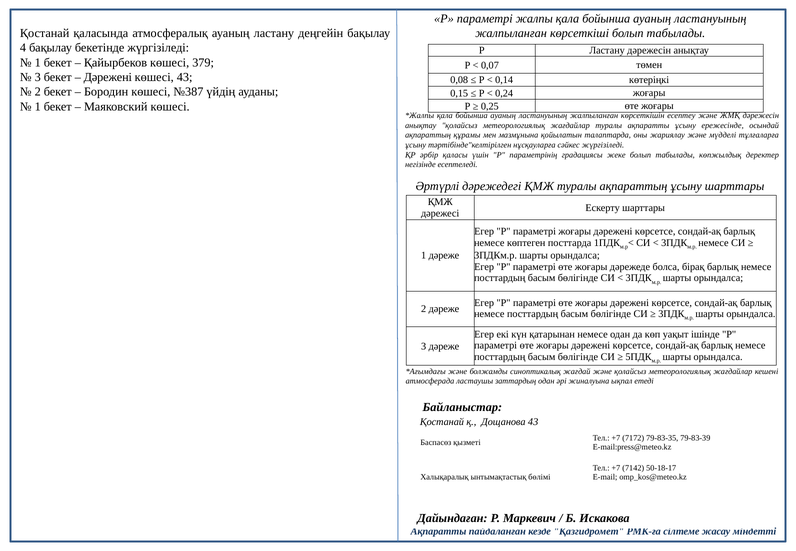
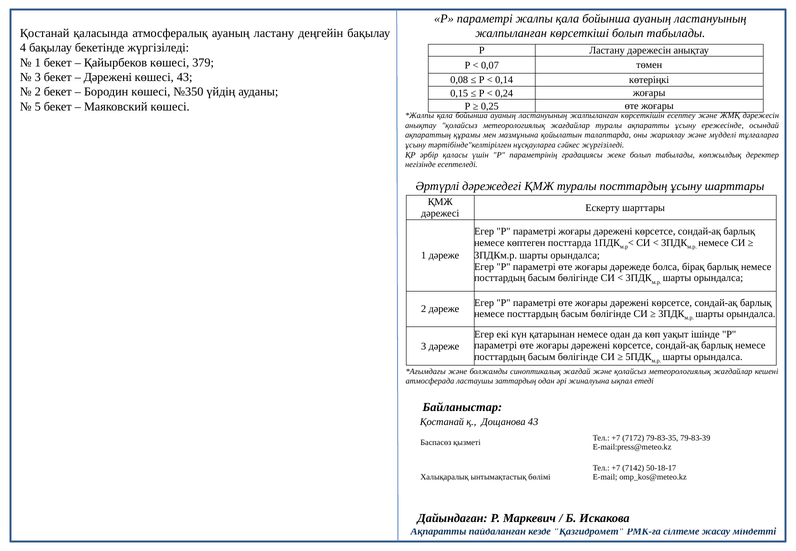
№387: №387 -> №350 (188, 92)
1: 1 -> 5 (38, 107)
туралы ақпараттың: ақпараттың -> посттардың (633, 186)
